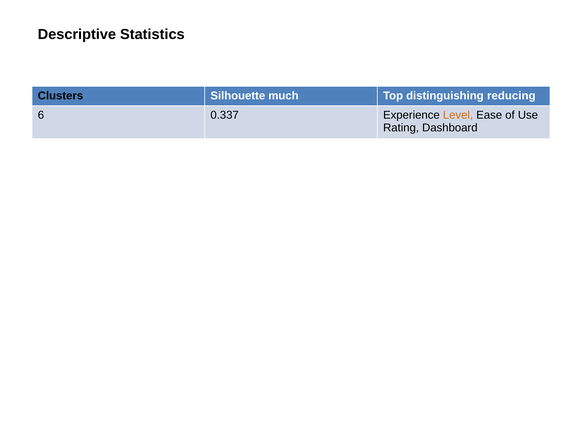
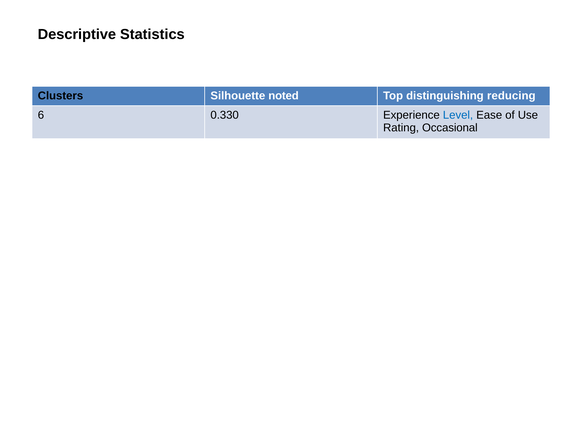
much: much -> noted (284, 96)
0.337: 0.337 -> 0.330 (225, 115)
Level colour: orange -> blue (458, 115)
Dashboard: Dashboard -> Occasional (450, 128)
